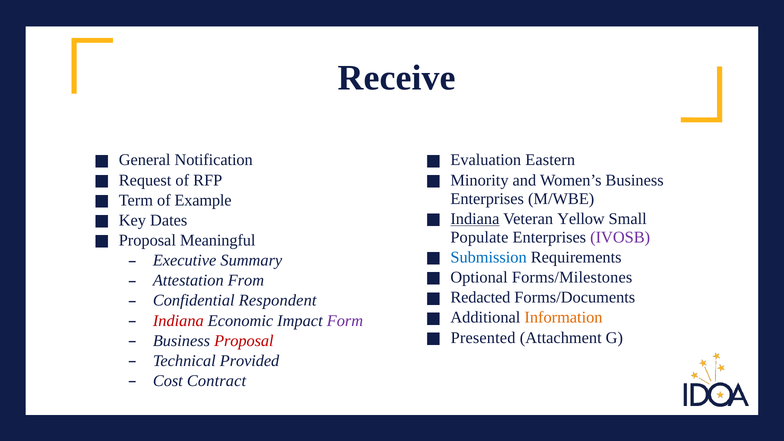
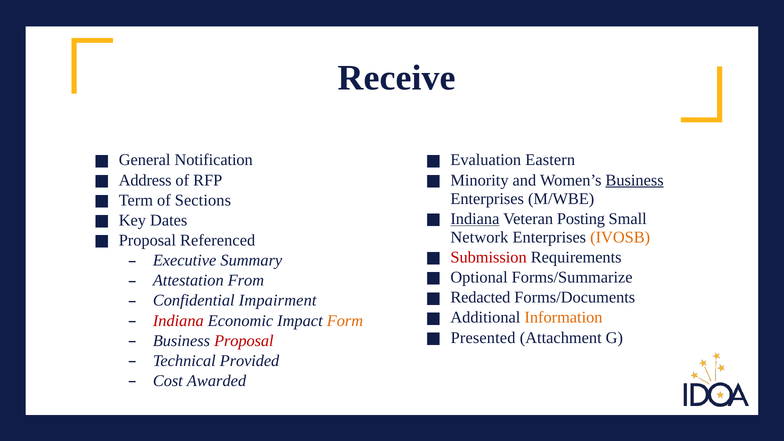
Request: Request -> Address (145, 180)
Business underline: none -> present (635, 180)
Example: Example -> Sections (203, 200)
Yellow: Yellow -> Posting (581, 219)
Populate: Populate -> Network (479, 237)
IVOSB colour: purple -> orange (620, 237)
Meaningful: Meaningful -> Referenced (218, 240)
Submission colour: blue -> red (489, 257)
Forms/Milestones: Forms/Milestones -> Forms/Summarize (572, 277)
Respondent: Respondent -> Impairment (278, 301)
Form colour: purple -> orange (345, 321)
Contract: Contract -> Awarded (217, 381)
